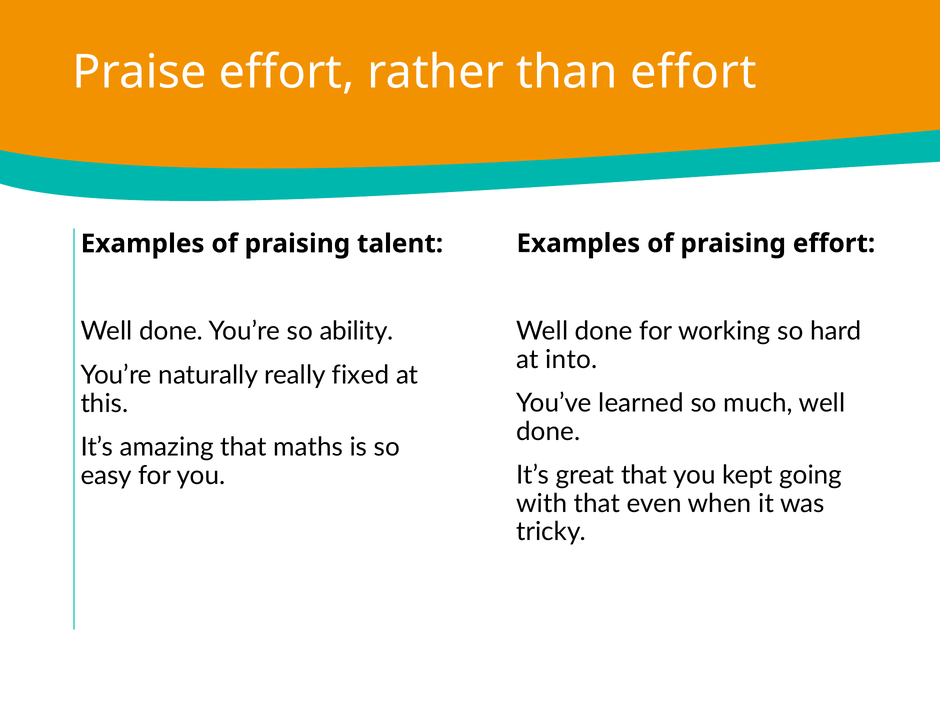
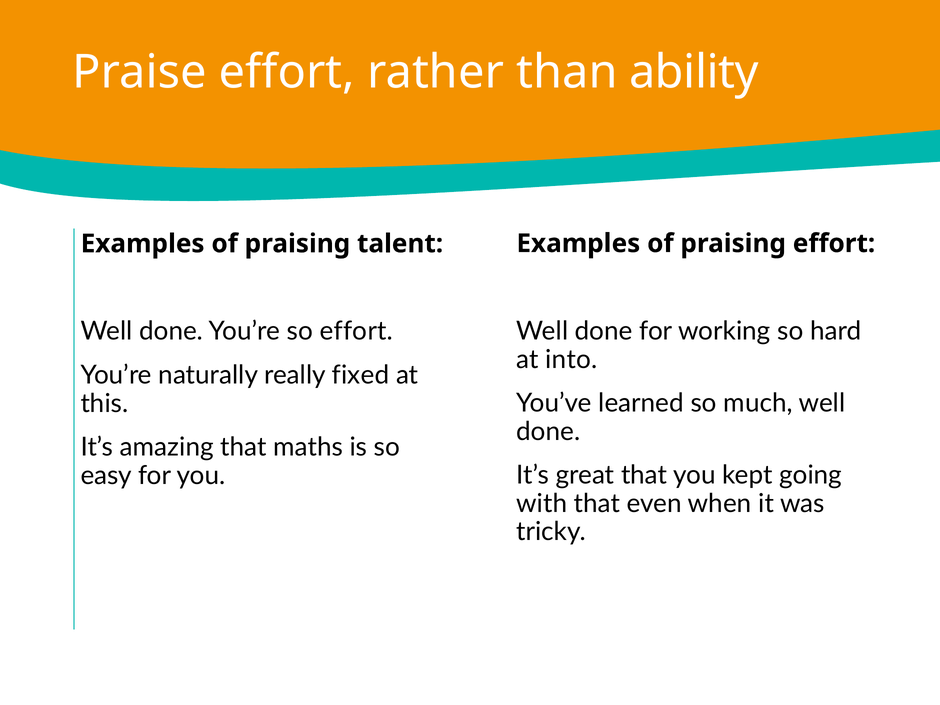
than effort: effort -> ability (694, 72)
so ability: ability -> effort (356, 331)
